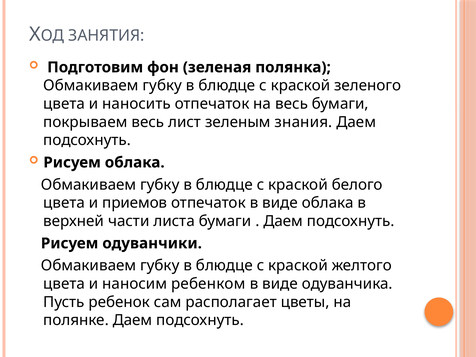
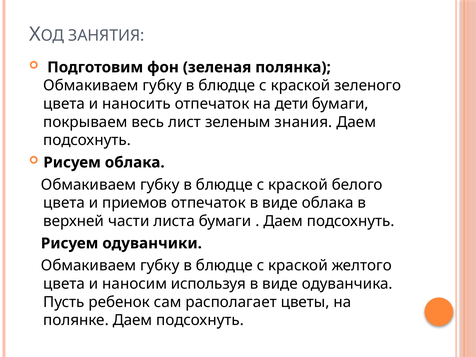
на весь: весь -> дети (292, 104)
ребенком: ребенком -> используя (208, 284)
